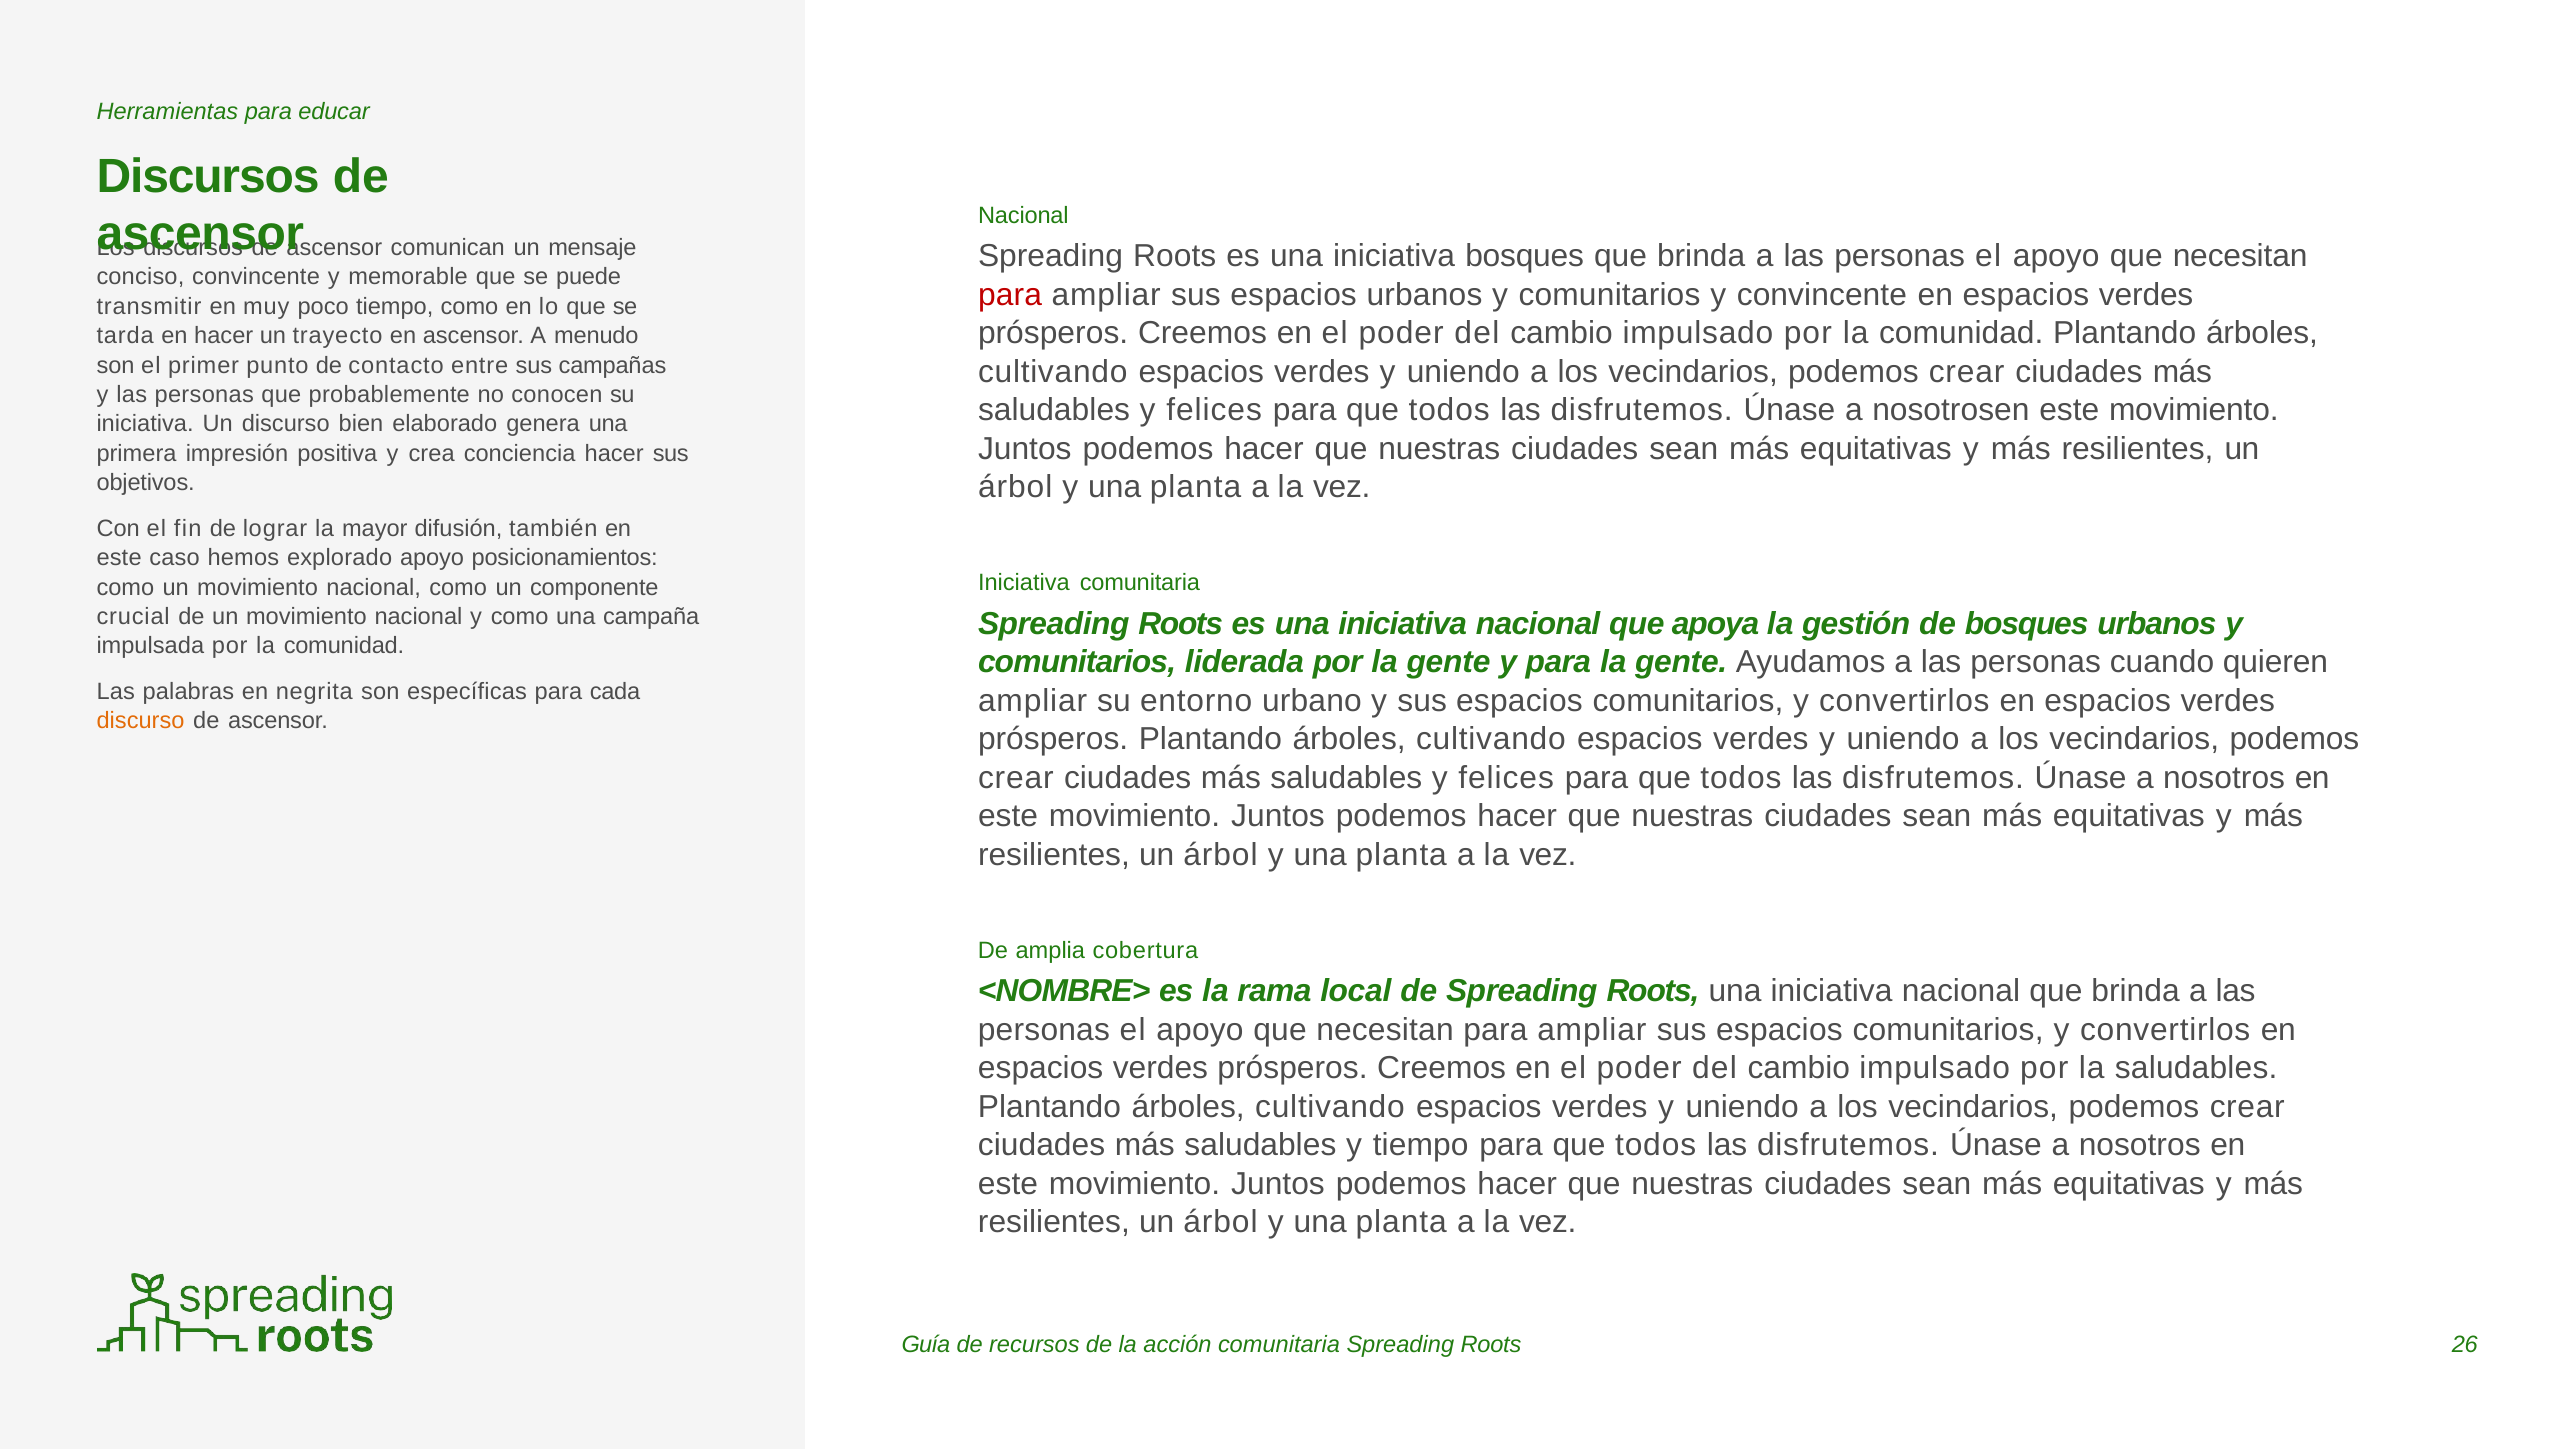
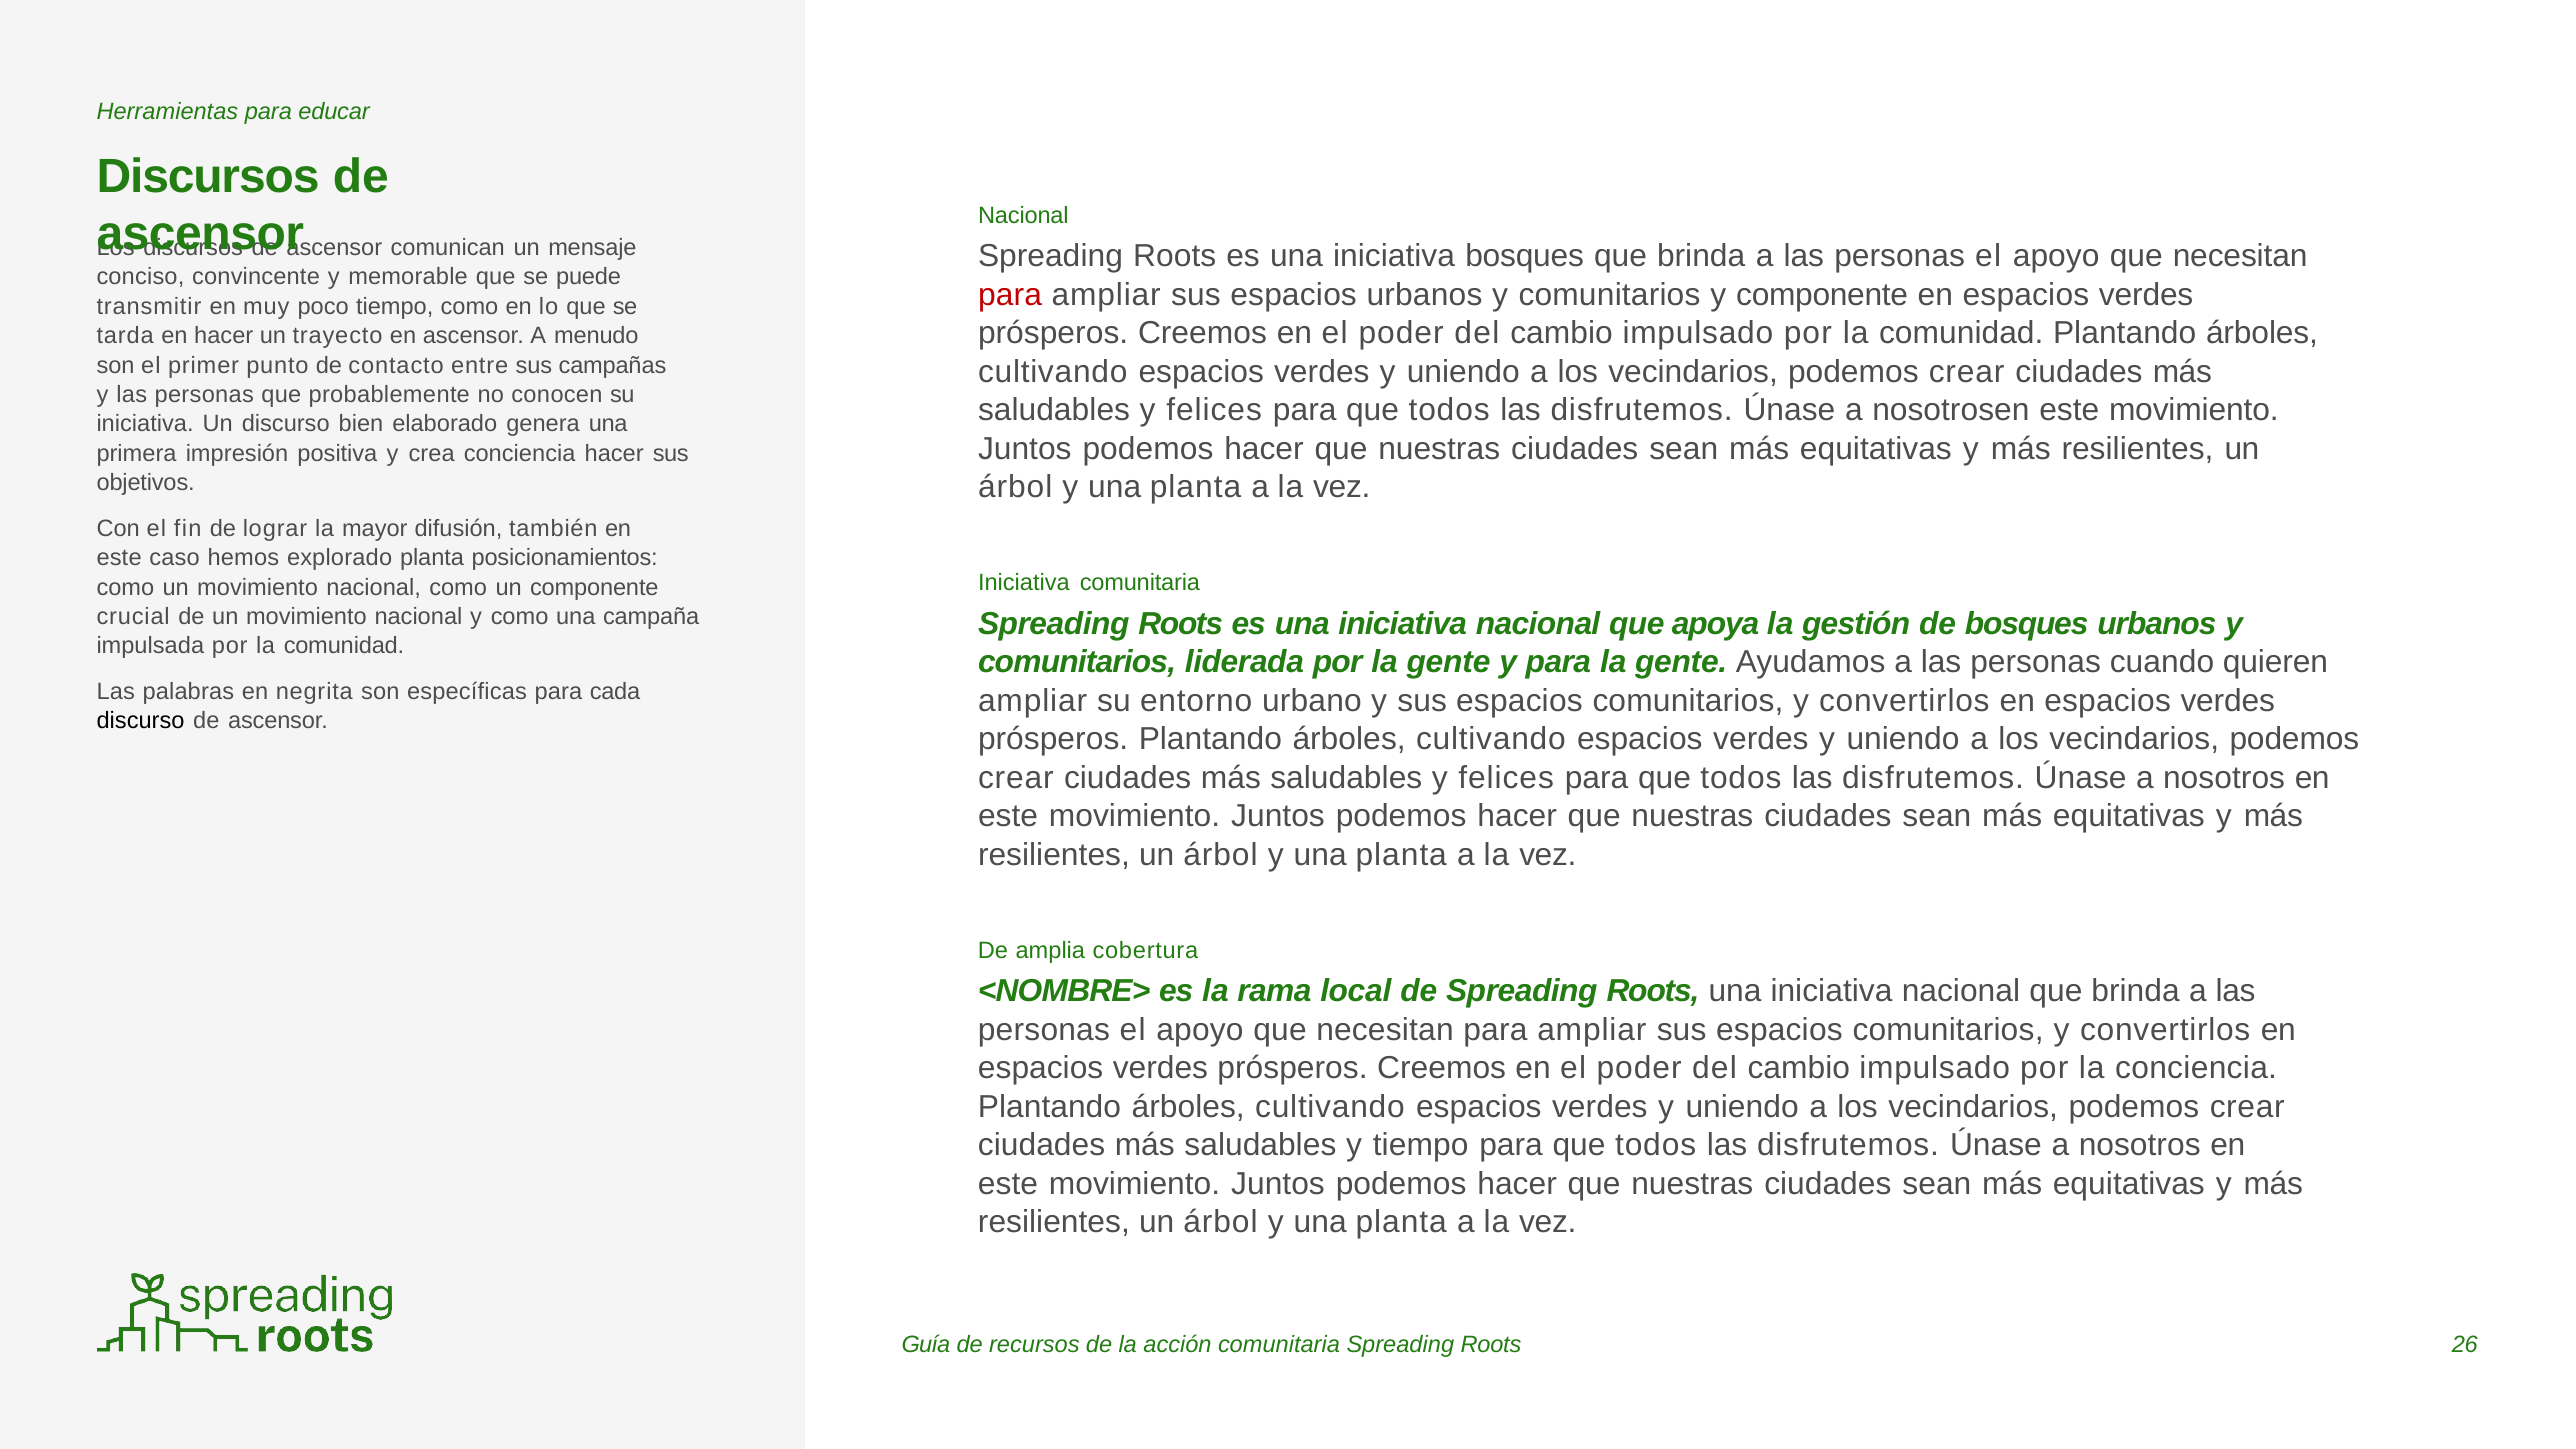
y convincente: convincente -> componente (1822, 295)
explorado apoyo: apoyo -> planta (432, 558)
discurso colour: orange -> black (141, 721)
la saludables: saludables -> conciencia (2196, 1068)
